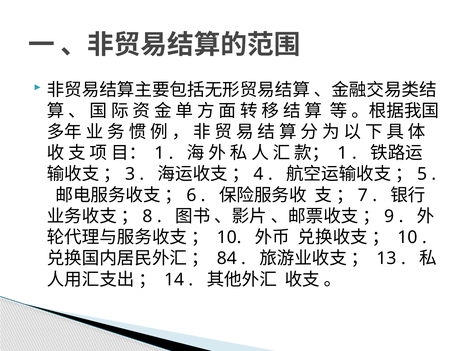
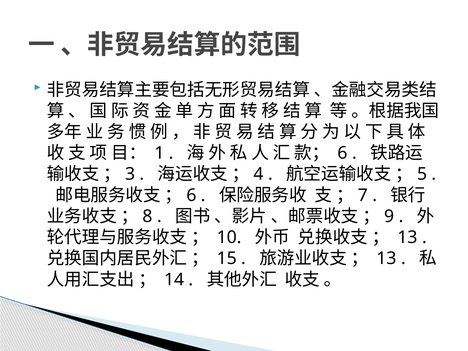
1: 1 -> 6 (343, 153)
10: 10 -> 13 (407, 237)
84: 84 -> 15 (227, 259)
